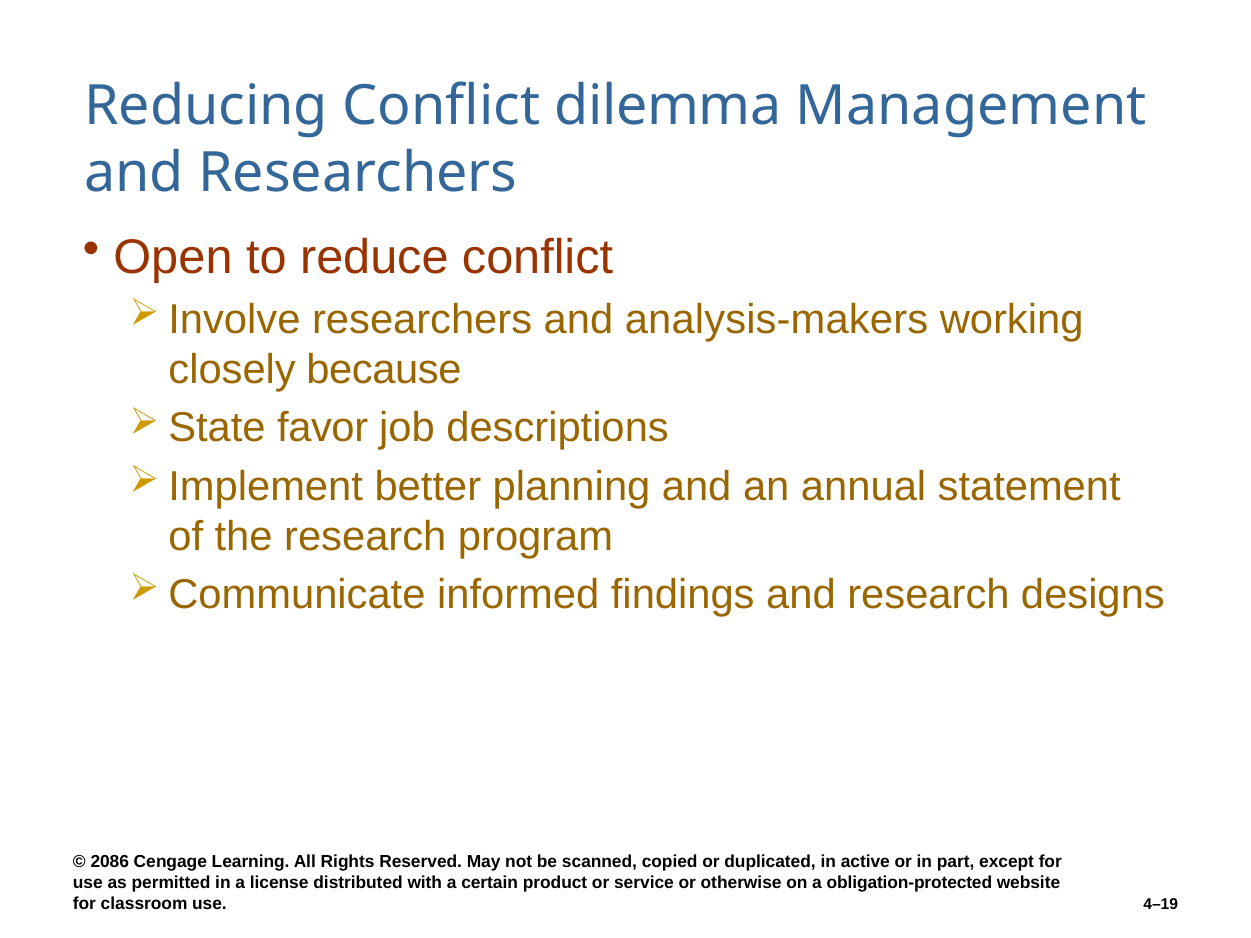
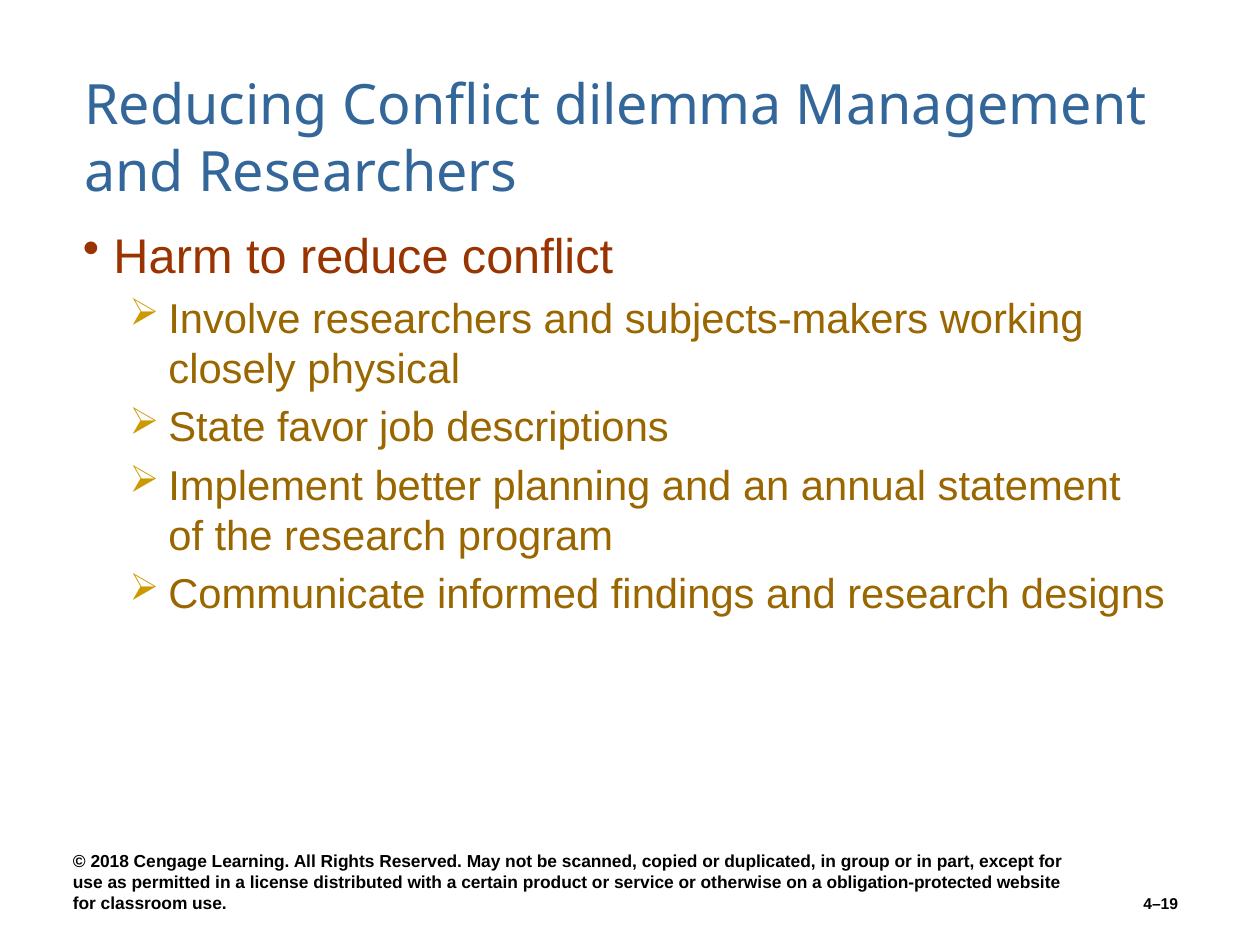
Open: Open -> Harm (173, 258)
analysis-makers: analysis-makers -> subjects-makers (777, 320)
because: because -> physical (384, 370)
2086: 2086 -> 2018 (110, 862)
active: active -> group (865, 862)
